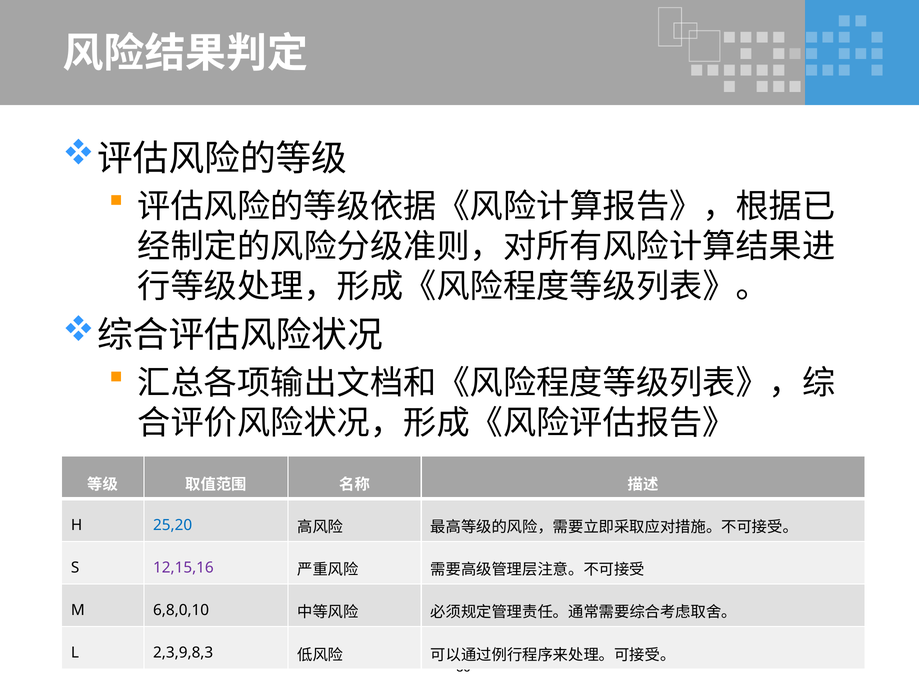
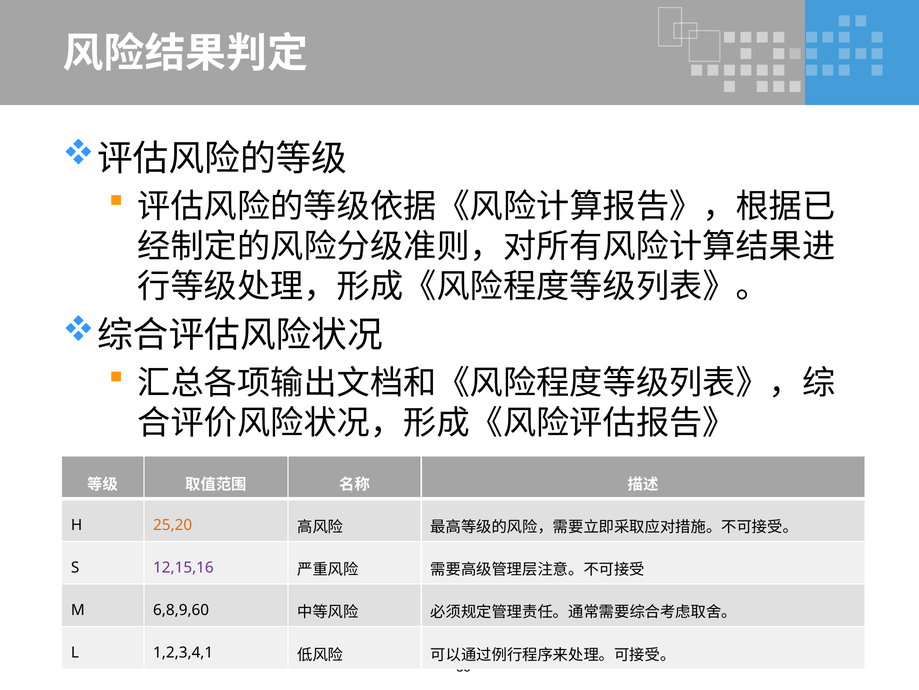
25,20 colour: blue -> orange (173, 525)
6,8,0,10: 6,8,0,10 -> 6,8,9,60 (181, 610)
2,3,9,8,3: 2,3,9,8,3 -> 1,2,3,4,1 (183, 652)
